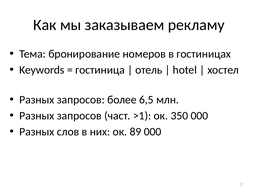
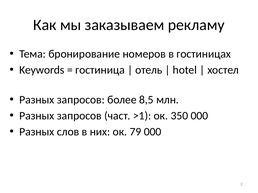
6,5: 6,5 -> 8,5 (146, 100)
89: 89 -> 79 (135, 132)
